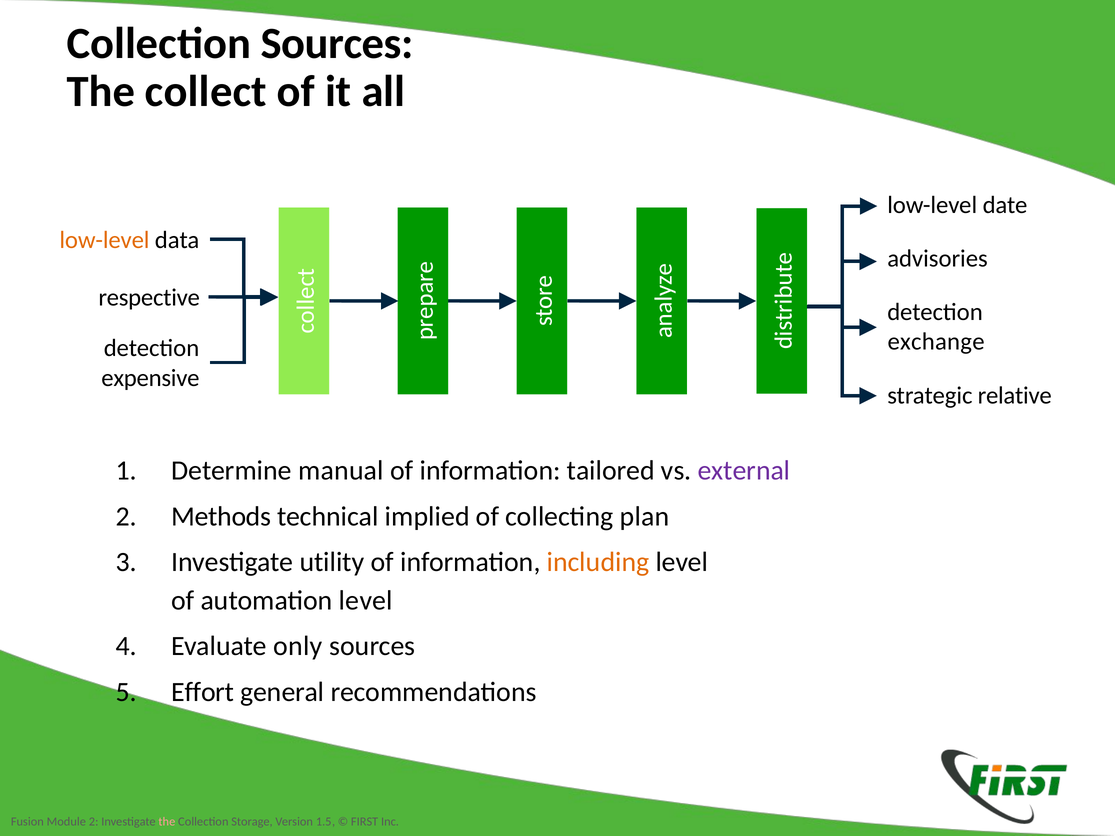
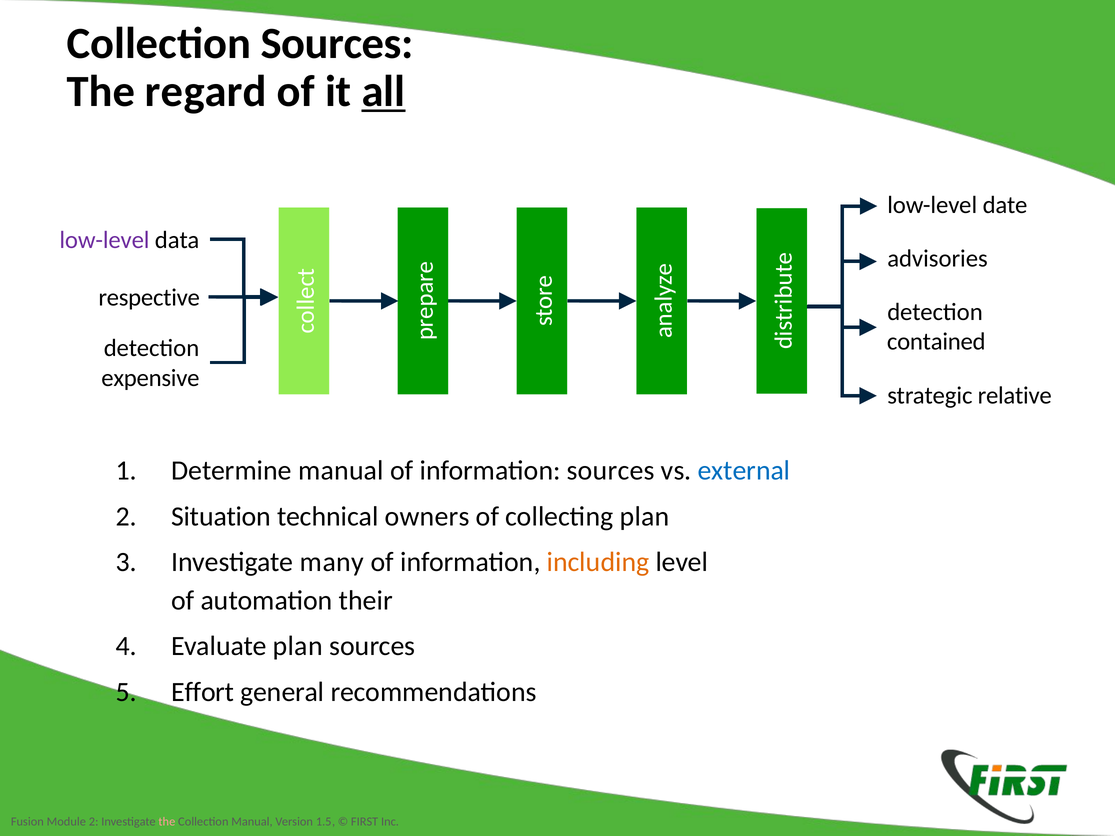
collect: collect -> regard (206, 92)
all underline: none -> present (383, 92)
low-level colour: orange -> purple (104, 240)
exchange: exchange -> contained (936, 342)
information tailored: tailored -> sources (611, 471)
external colour: purple -> blue (744, 471)
Methods: Methods -> Situation (221, 517)
implied: implied -> owners (427, 517)
utility: utility -> many (332, 562)
automation level: level -> their (366, 600)
Evaluate only: only -> plan (298, 646)
Collection Storage: Storage -> Manual (252, 822)
